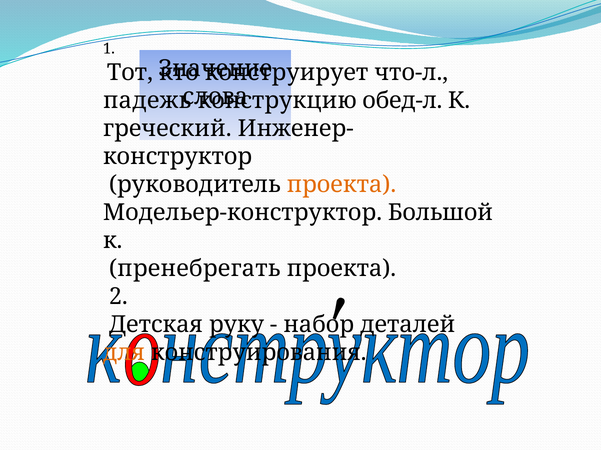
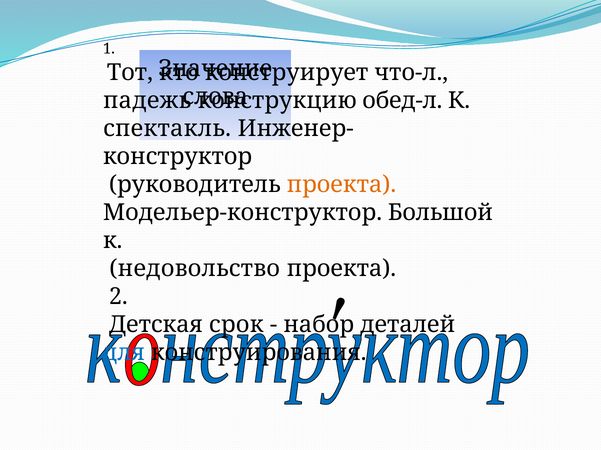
греческий: греческий -> спектакль (167, 129)
пренебрегать: пренебрегать -> недовольство (195, 269)
руку: руку -> срок (236, 325)
для colour: orange -> blue (124, 353)
